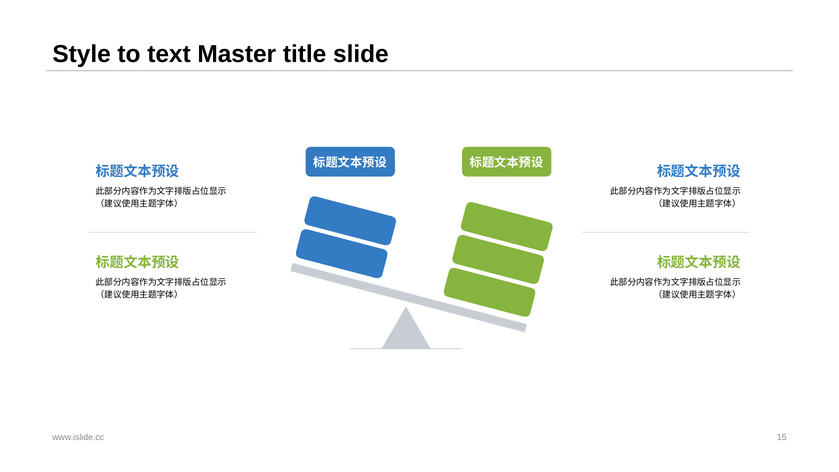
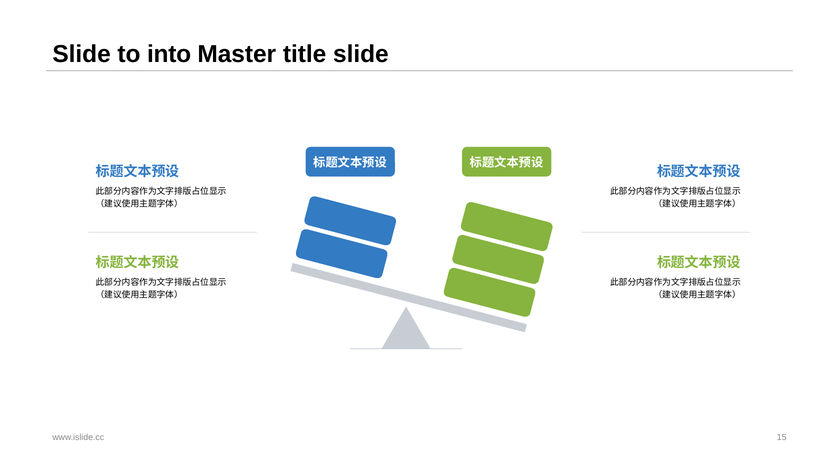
Style: Style -> Slide (82, 54)
text: text -> into (169, 54)
